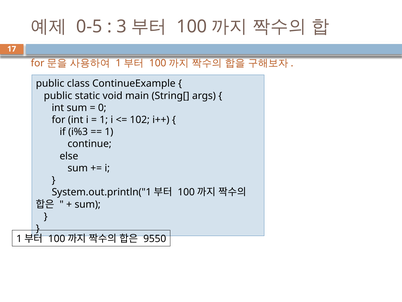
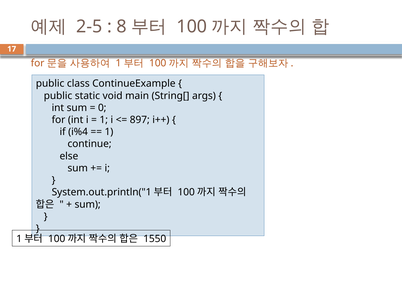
0-5: 0-5 -> 2-5 (89, 27)
3: 3 -> 8 (122, 27)
102: 102 -> 897 (140, 120)
i%3: i%3 -> i%4 (78, 132)
9550: 9550 -> 1550 (155, 239)
